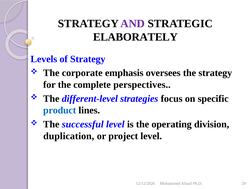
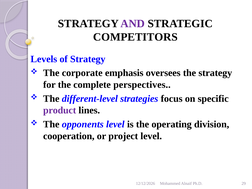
ELABORATELY: ELABORATELY -> COMPETITORS (135, 37)
product colour: blue -> purple (60, 110)
successful: successful -> opponents (83, 124)
duplication: duplication -> cooperation (69, 136)
